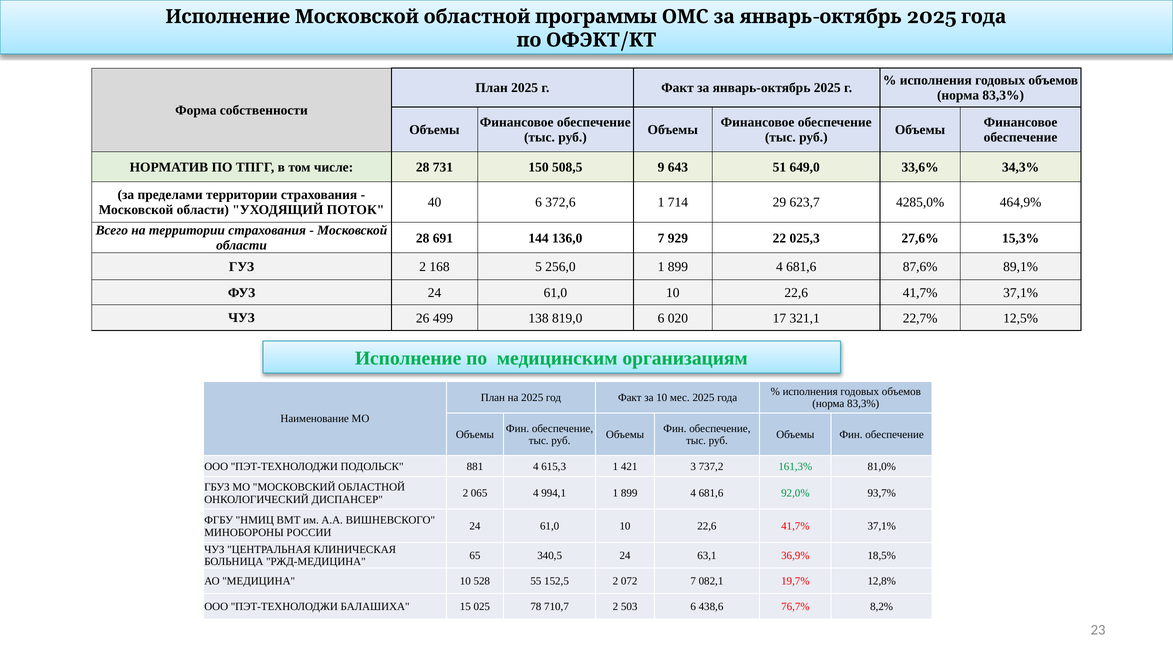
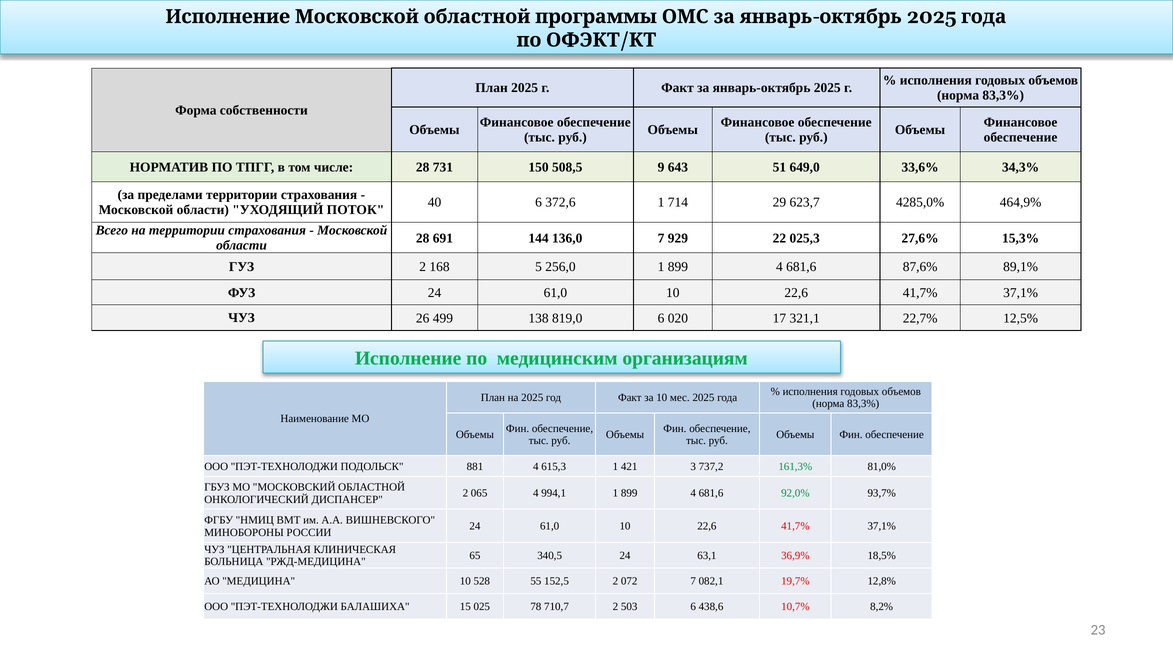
76,7%: 76,7% -> 10,7% (795, 607)
